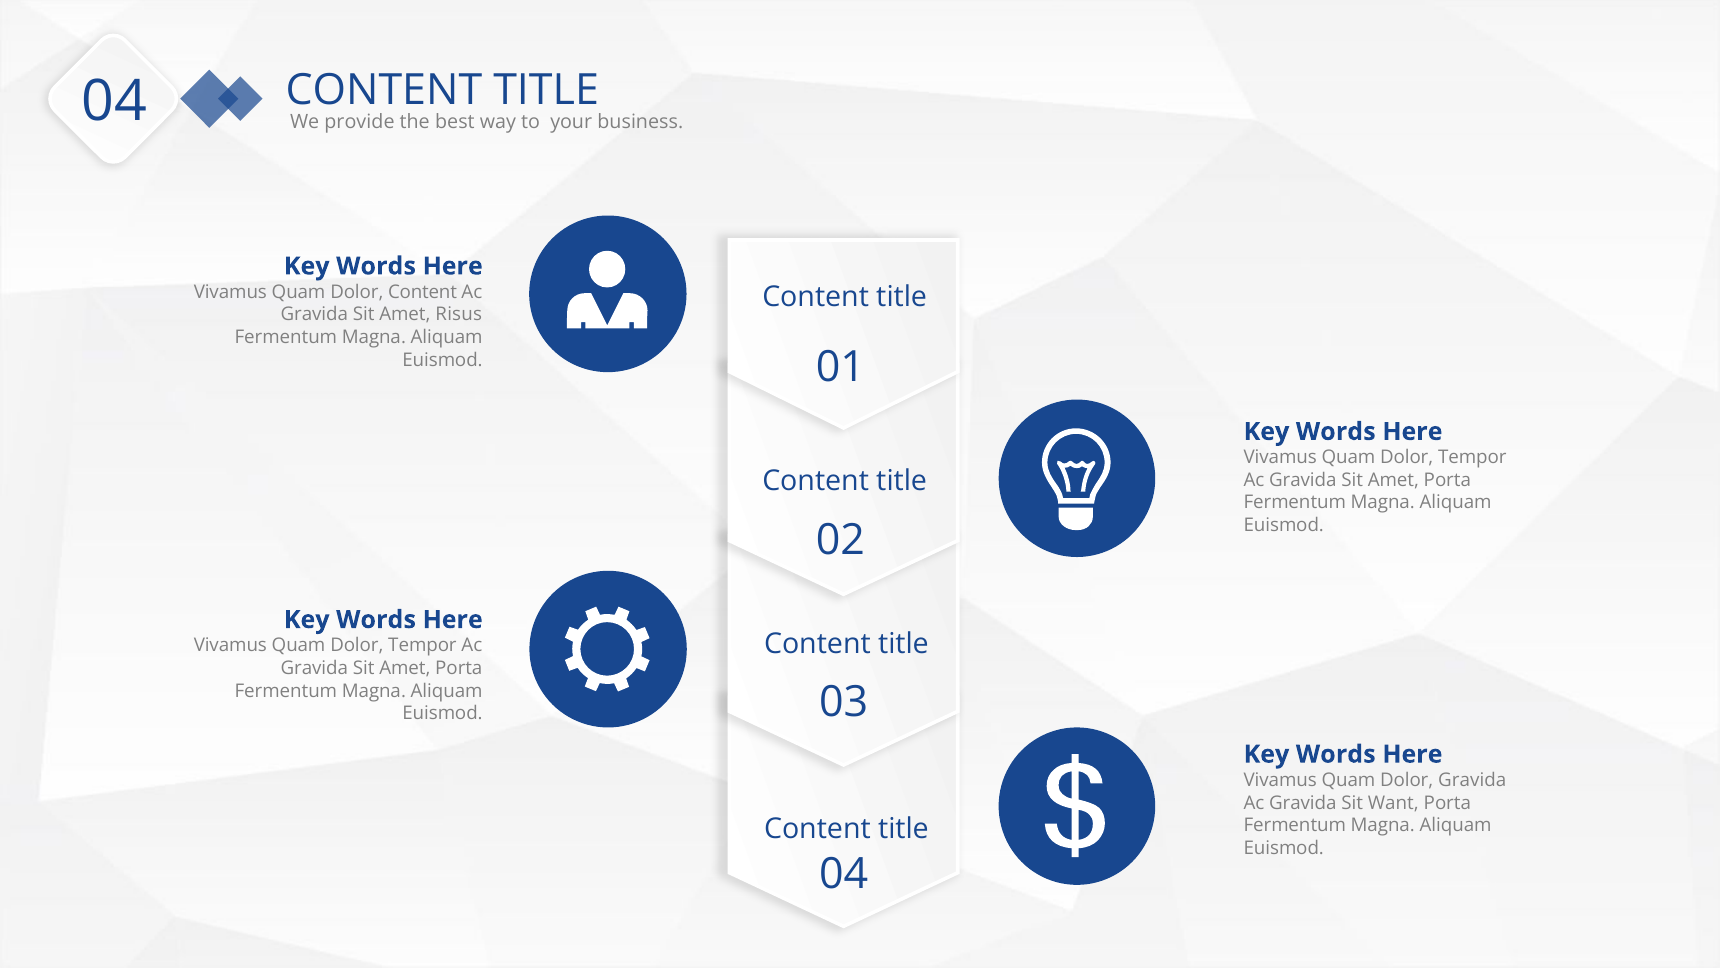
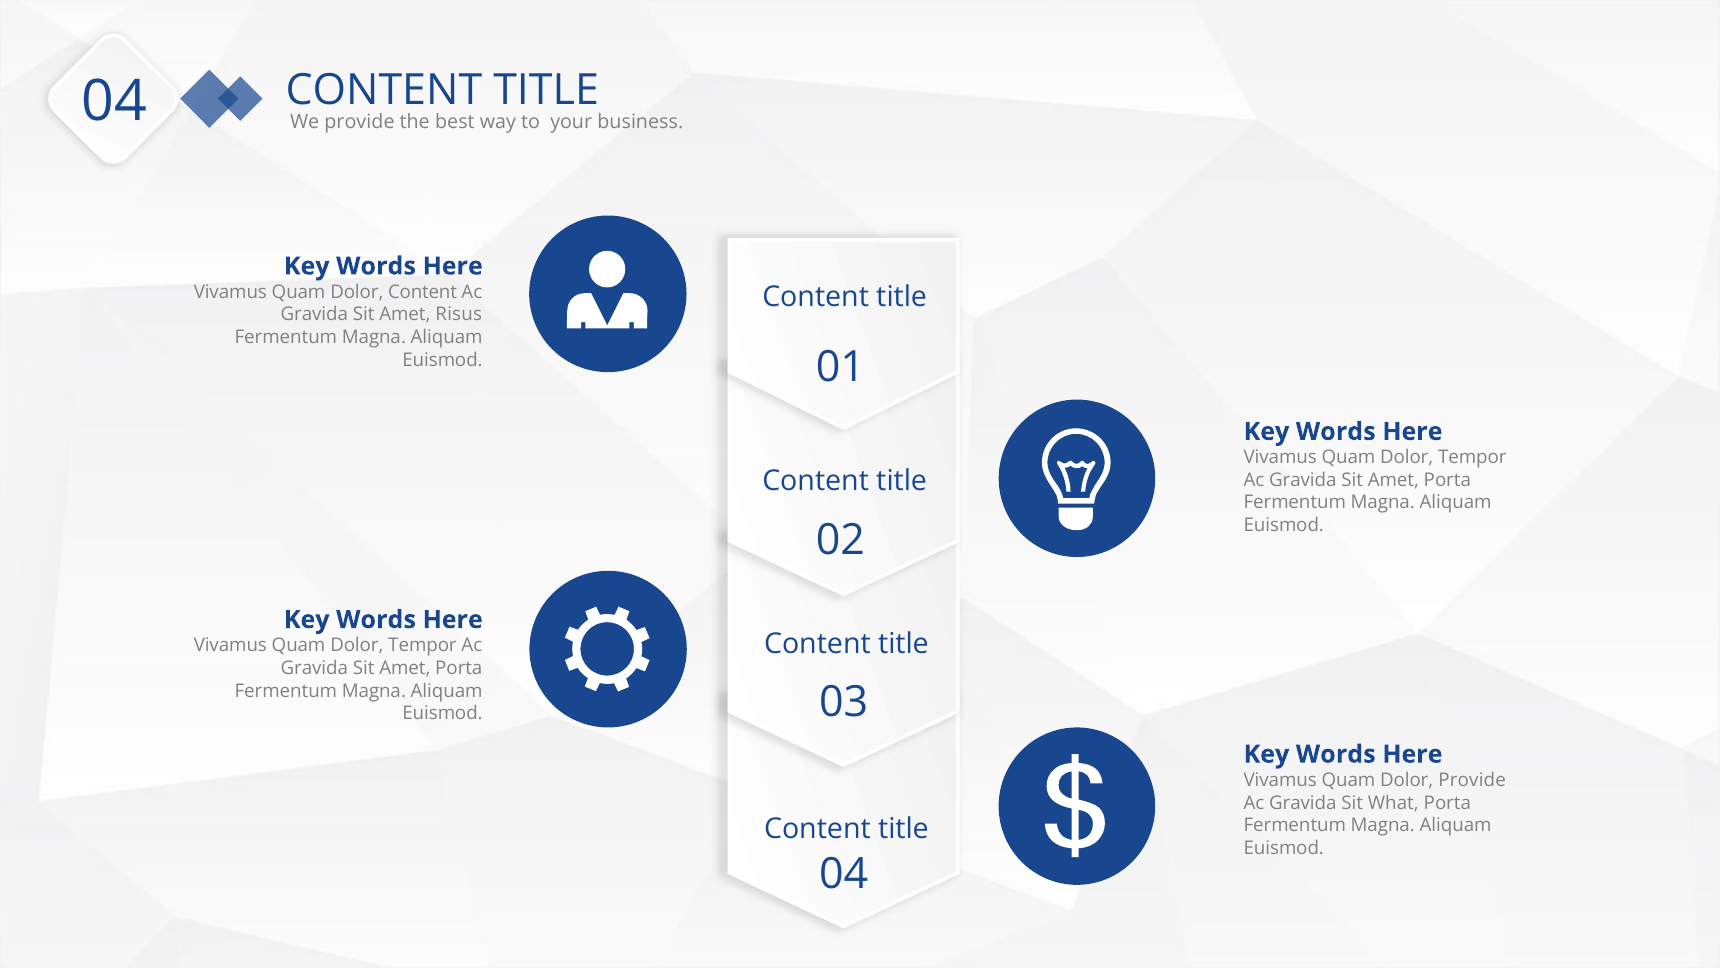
Dolor Gravida: Gravida -> Provide (1472, 780)
Want: Want -> What (1393, 802)
